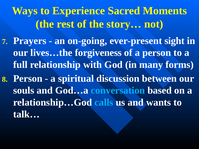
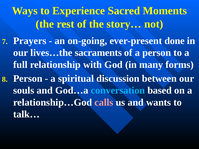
sight: sight -> done (175, 41)
forgiveness: forgiveness -> sacraments (98, 53)
calls colour: light blue -> pink (104, 103)
